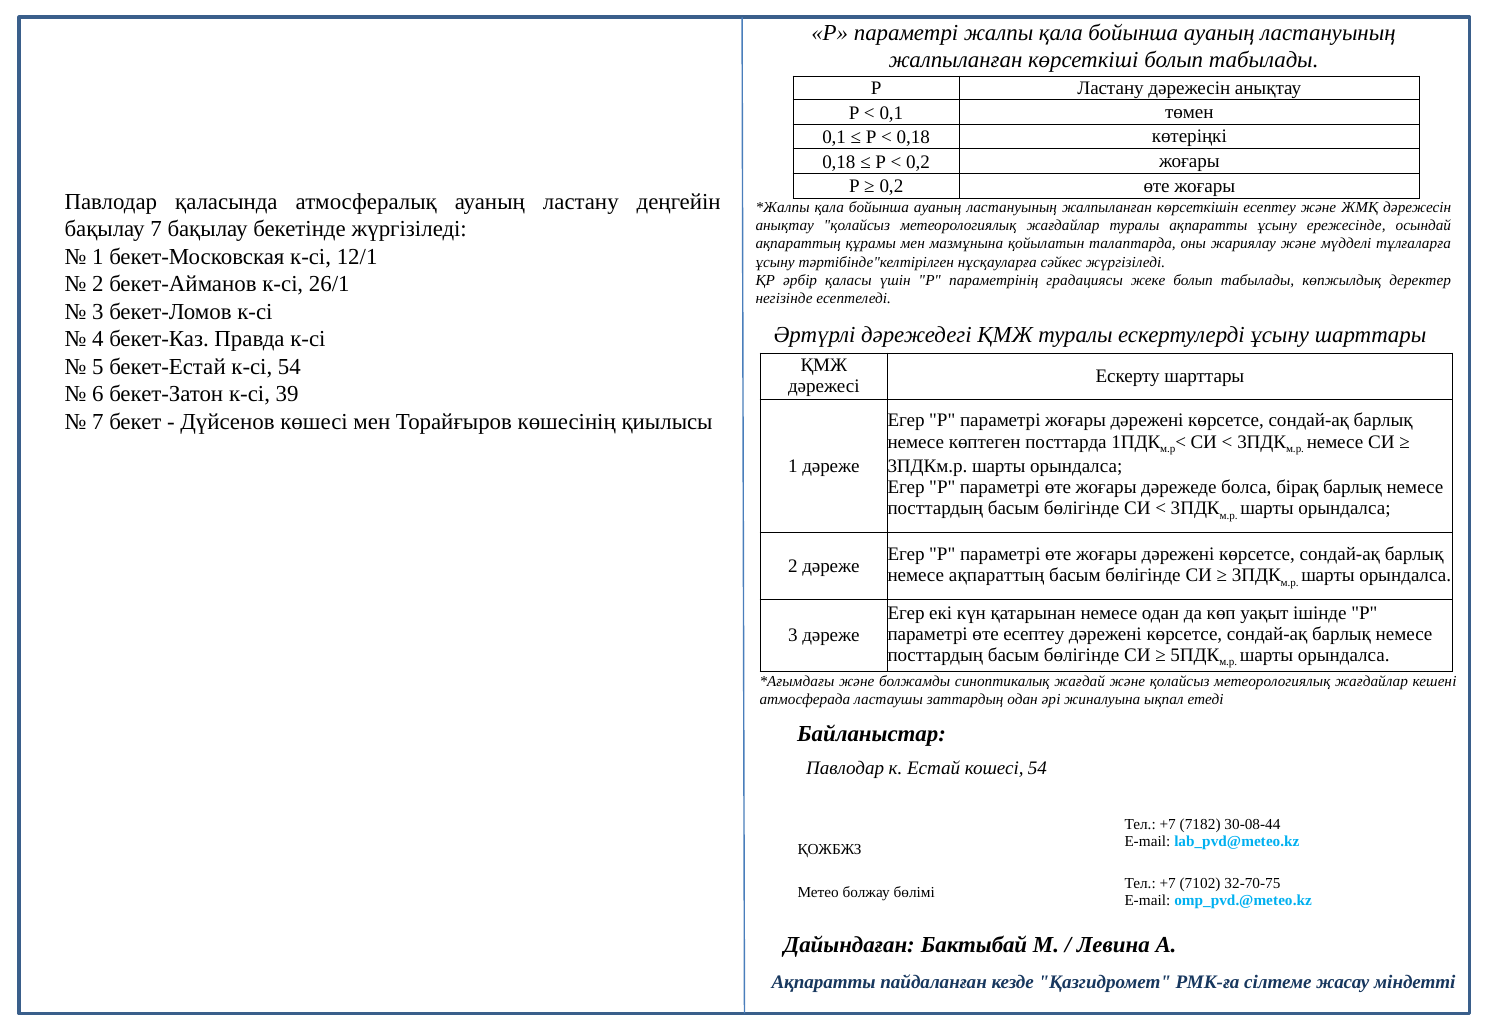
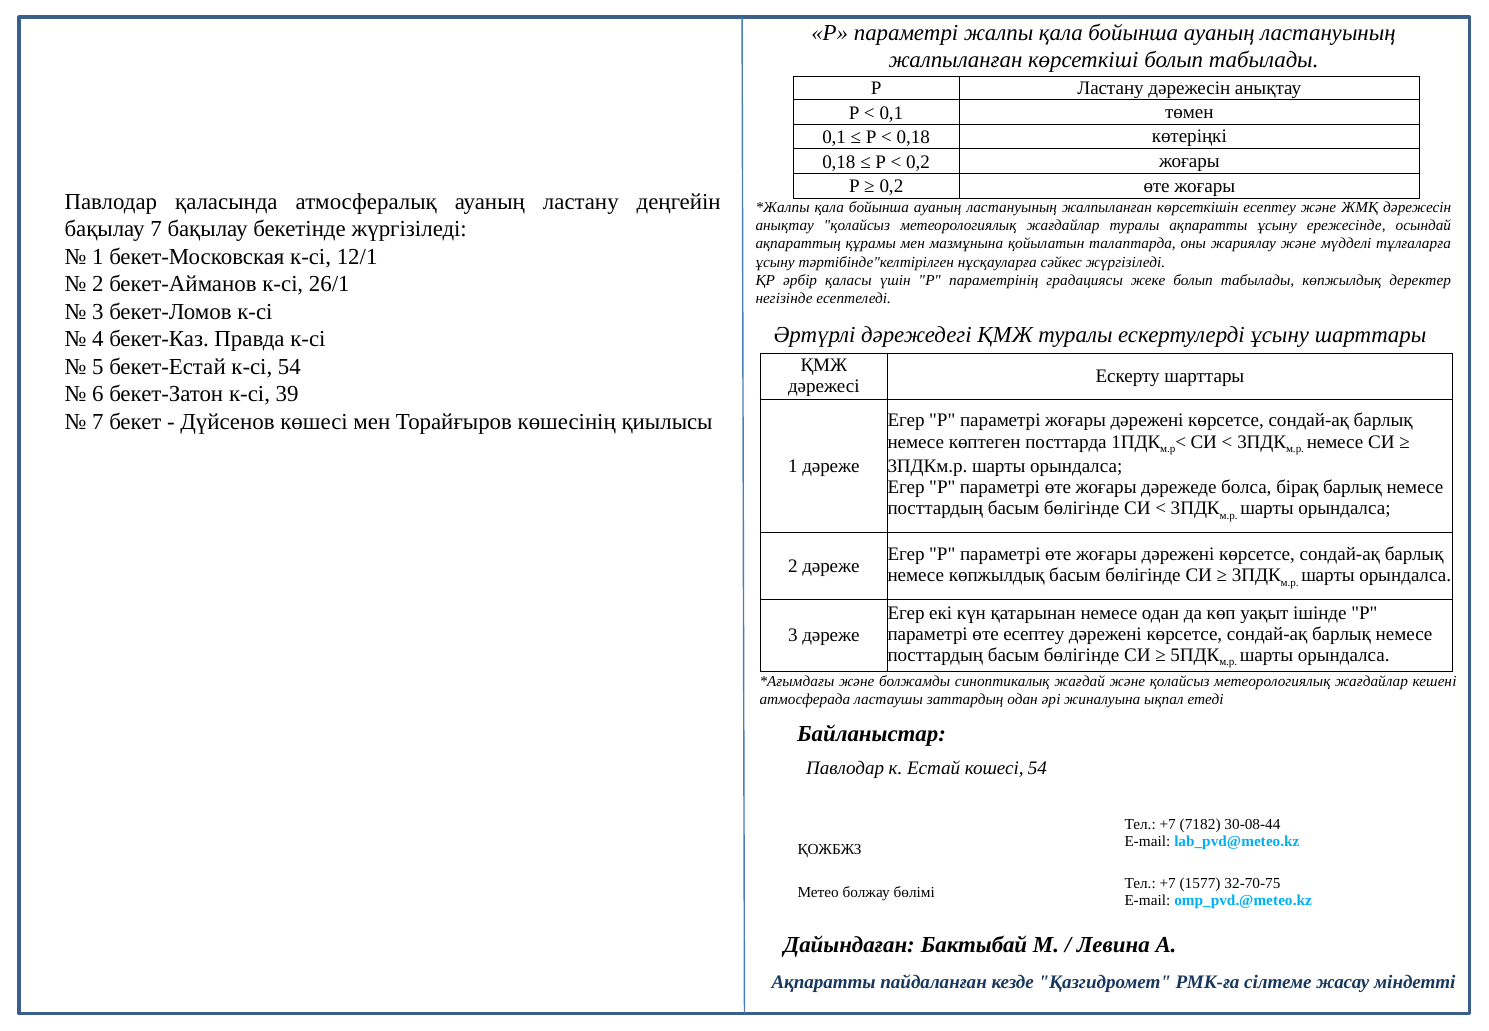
немесе ақпараттың: ақпараттың -> көпжылдық (997, 575)
7102: 7102 -> 1577 (1200, 884)
